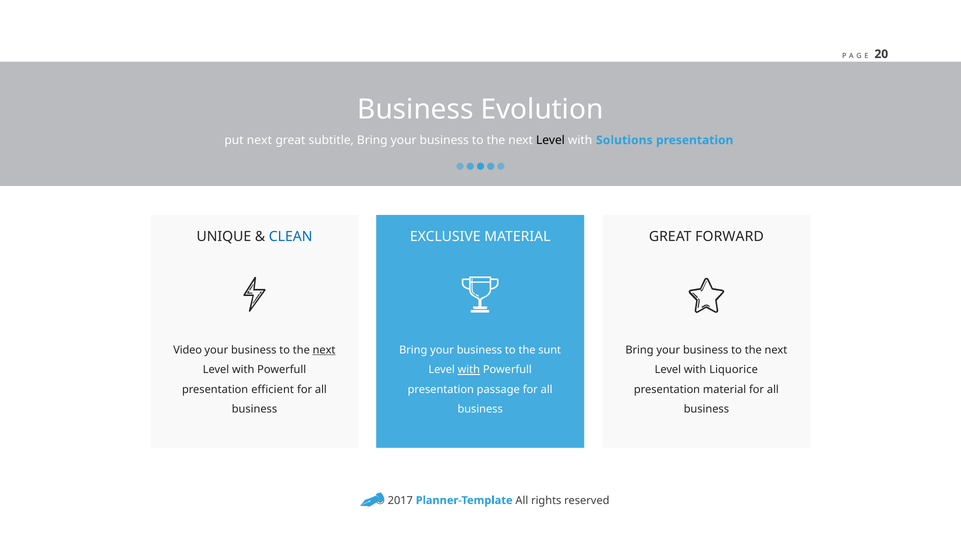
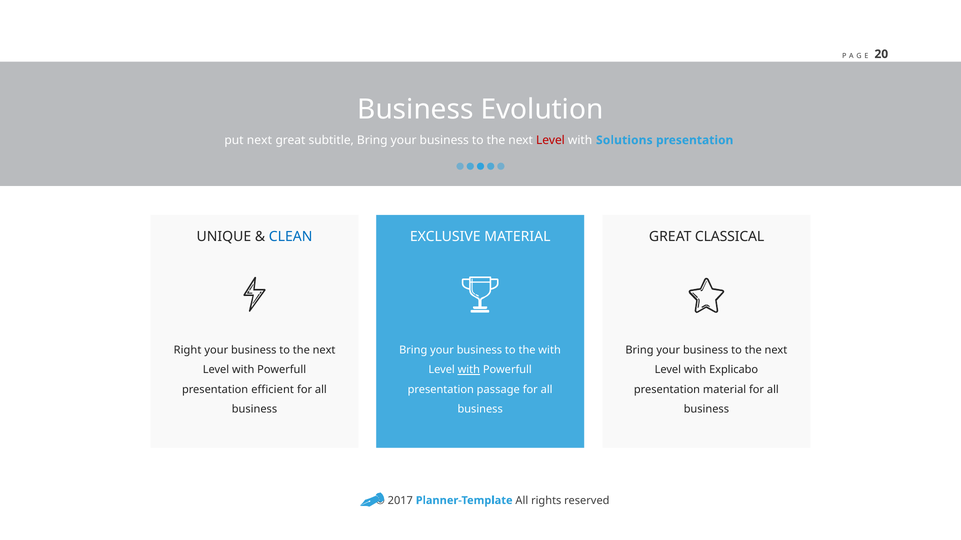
Level colour: black -> red (550, 140)
FORWARD: FORWARD -> CLASSICAL (730, 237)
Video: Video -> Right (188, 350)
next underline: present -> none (324, 350)
the sunt: sunt -> with (550, 350)
Liquorice: Liquorice -> Explicabo (734, 370)
